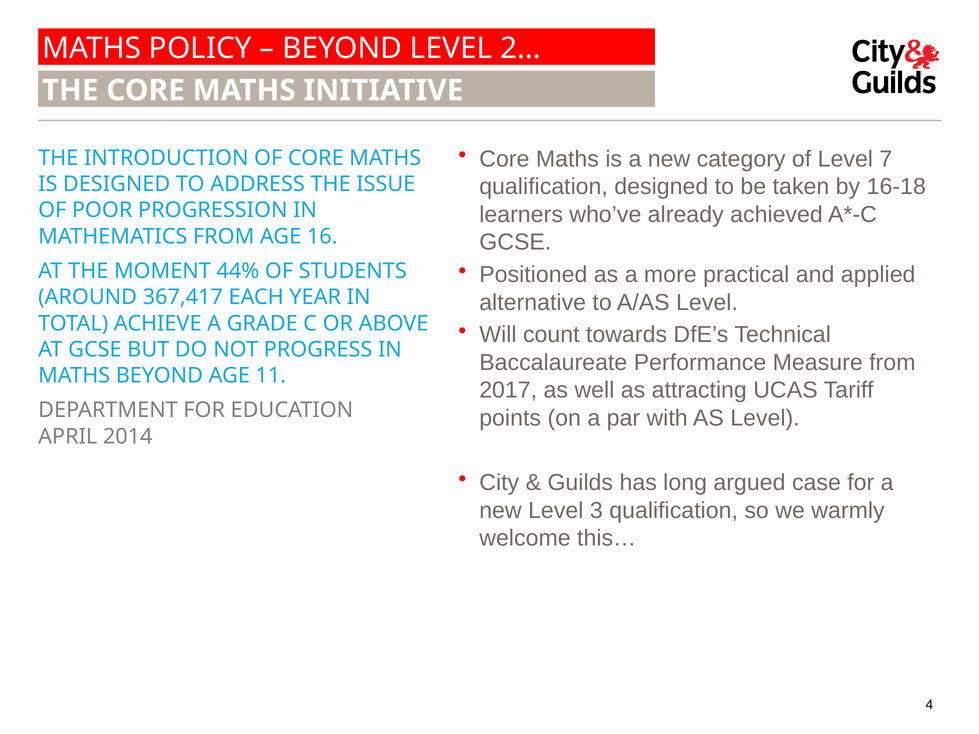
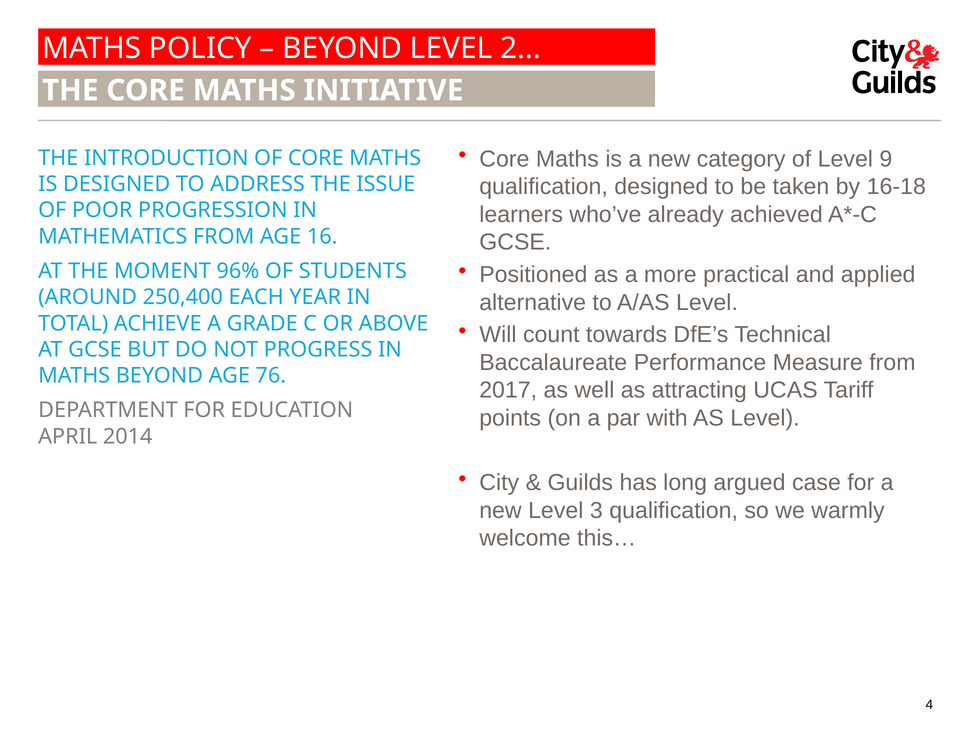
7: 7 -> 9 (886, 159)
44%: 44% -> 96% (238, 271)
367,417: 367,417 -> 250,400 (183, 297)
11: 11 -> 76 (271, 376)
